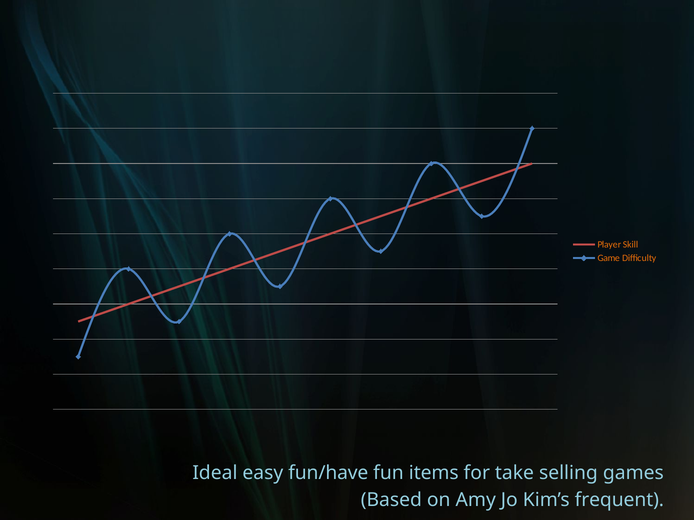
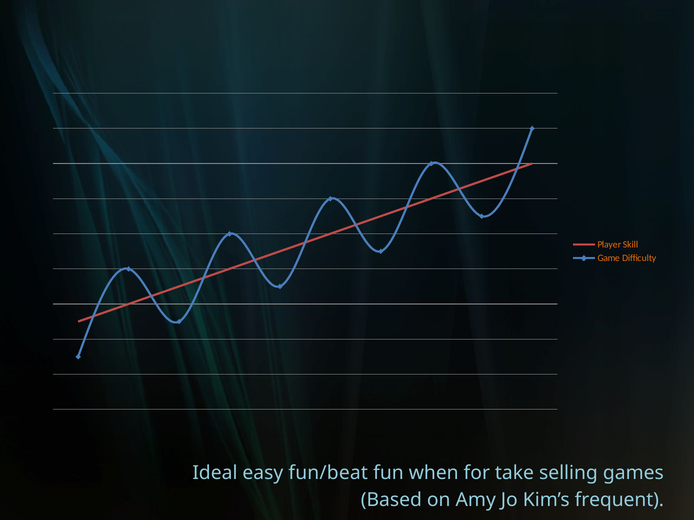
fun/have: fun/have -> fun/beat (328, 473)
items: items -> when (434, 473)
